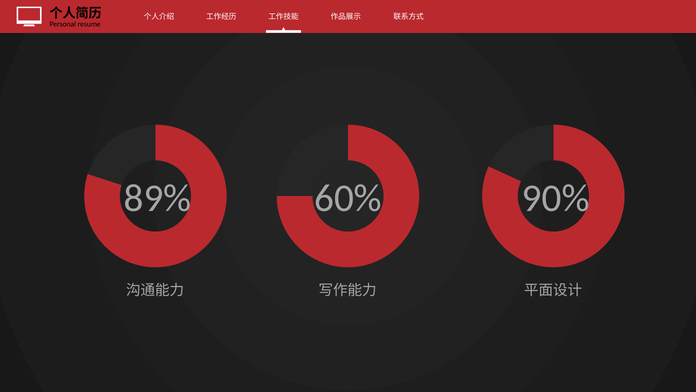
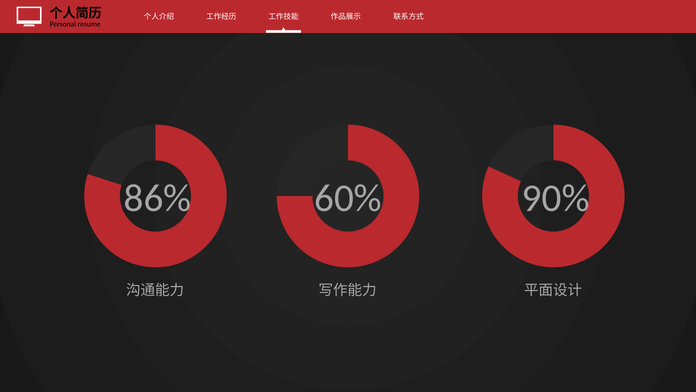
89%: 89% -> 86% (158, 198)
